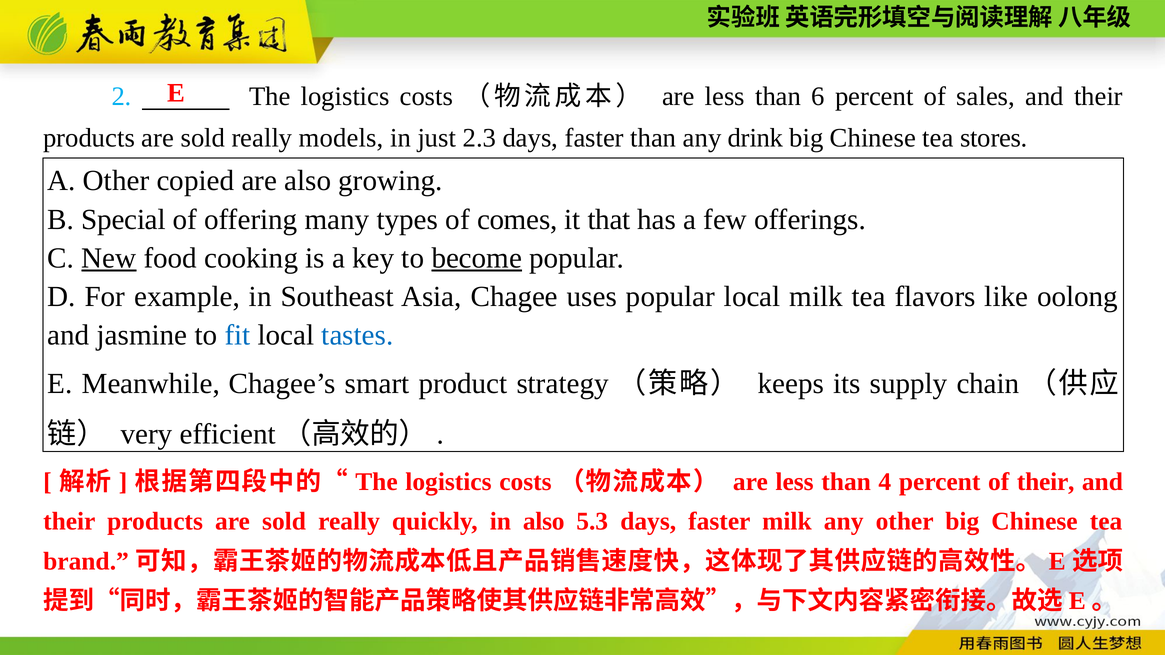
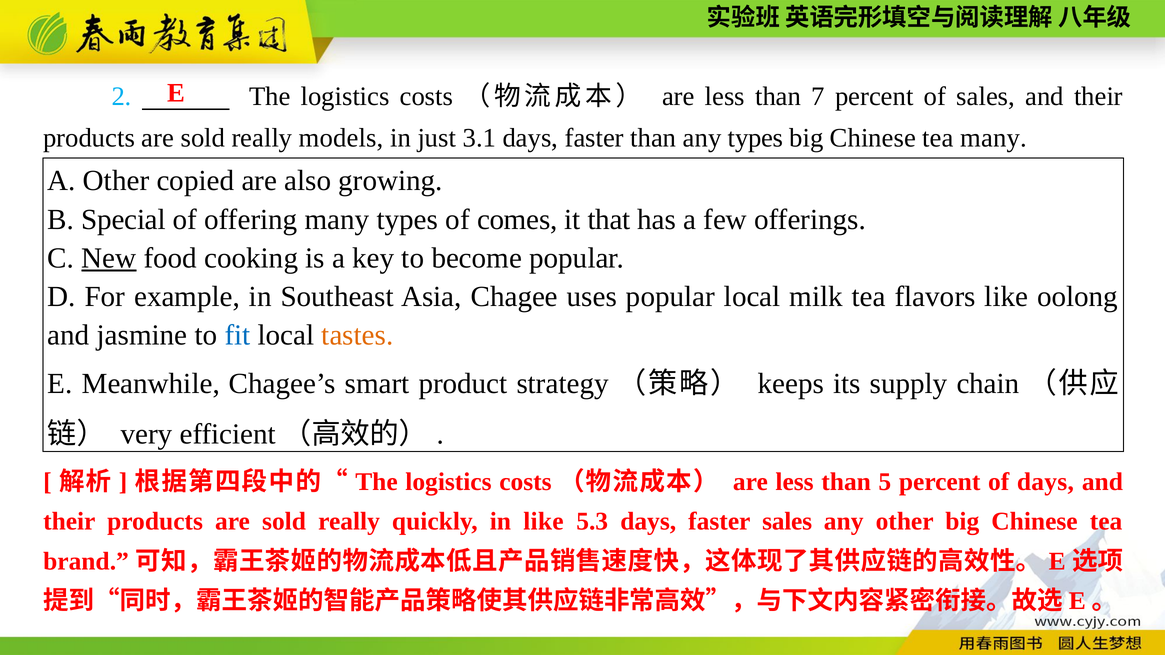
6: 6 -> 7 (818, 96)
2.3: 2.3 -> 3.1 (479, 138)
any drink: drink -> types (756, 138)
tea stores: stores -> many (994, 138)
become underline: present -> none (477, 258)
tastes colour: blue -> orange (357, 335)
4: 4 -> 5 (885, 482)
of their: their -> days (1045, 482)
in also: also -> like (543, 522)
faster milk: milk -> sales (787, 522)
